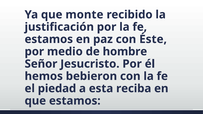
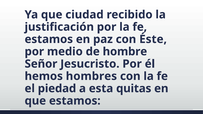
monte: monte -> ciudad (84, 15)
bebieron: bebieron -> hombres (91, 76)
reciba: reciba -> quitas (134, 89)
